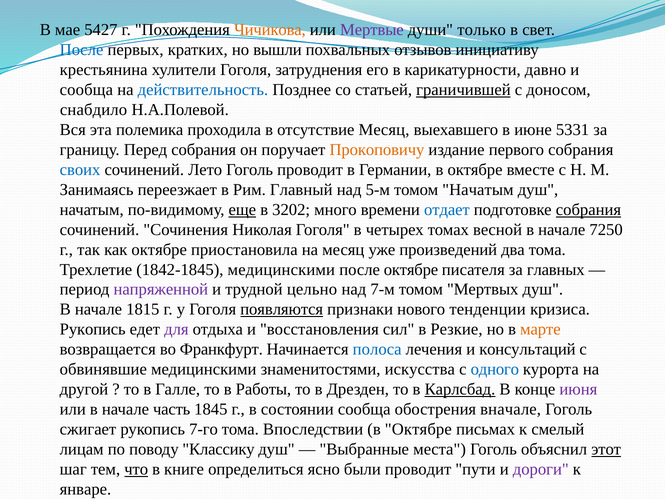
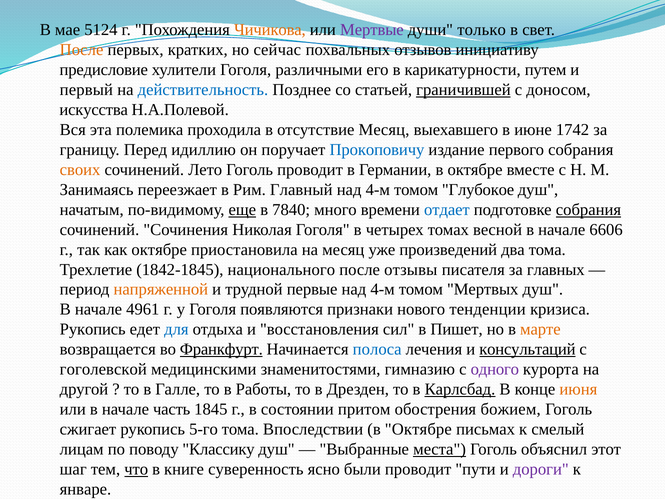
5427: 5427 -> 5124 (101, 30)
После colour: blue -> orange (82, 50)
вышли: вышли -> сейчас (277, 50)
крестьянина: крестьянина -> предисловие (104, 70)
затруднения: затруднения -> различными (319, 70)
давно: давно -> путем (546, 70)
сообща: сообща -> первый (86, 90)
снабдило: снабдило -> искусства (94, 110)
5331: 5331 -> 1742 (573, 130)
Перед собрания: собрания -> идиллию (204, 150)
Прокоповичу colour: orange -> blue (377, 150)
своих colour: blue -> orange (80, 170)
5-м: 5-м -> 4-м (378, 190)
томом Начатым: Начатым -> Глубокое (478, 190)
3202: 3202 -> 7840 (291, 210)
7250: 7250 -> 6606 (606, 229)
1842-1845 медицинскими: медицинскими -> национального (281, 269)
после октябре: октябре -> отзывы (411, 269)
напряженной colour: purple -> orange (161, 289)
цельно: цельно -> первые (312, 289)
7-м: 7-м -> 4-м (383, 289)
1815: 1815 -> 4961 (143, 309)
появляются underline: present -> none (282, 309)
для colour: purple -> blue (176, 329)
Резкие: Резкие -> Пишет (457, 329)
Франкфурт underline: none -> present (221, 349)
консультаций underline: none -> present (527, 349)
обвинявшие: обвинявшие -> гоголевской (103, 369)
искусства: искусства -> гимназию (420, 369)
одного colour: blue -> purple (495, 369)
июня colour: purple -> orange (578, 389)
состоянии сообща: сообща -> притом (364, 409)
вначале: вначале -> божием (511, 409)
7-го: 7-го -> 5-го (204, 429)
места underline: none -> present (440, 449)
этот underline: present -> none (606, 449)
определиться: определиться -> суверенность (256, 469)
